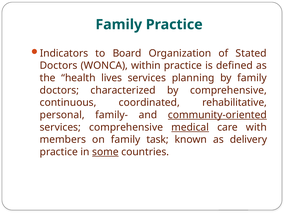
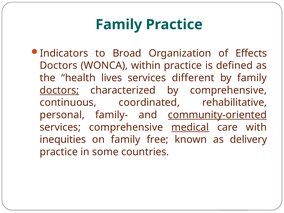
Board: Board -> Broad (127, 53)
Stated: Stated -> Effects (251, 53)
planning: planning -> different (193, 78)
doctors underline: none -> present (59, 90)
members: members -> inequities (63, 140)
task: task -> free (158, 140)
some underline: present -> none (105, 152)
